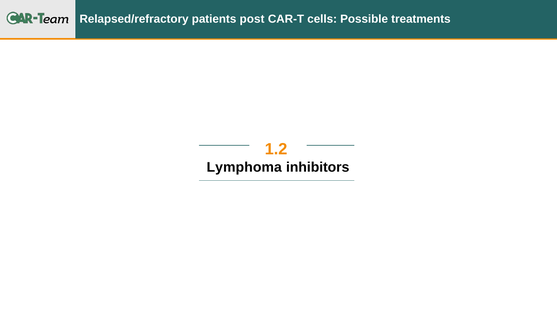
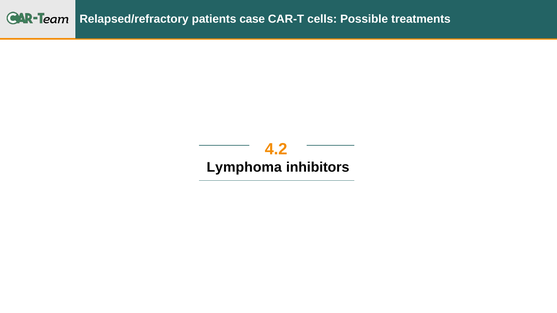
post: post -> case (252, 19)
1.2: 1.2 -> 4.2 (276, 149)
